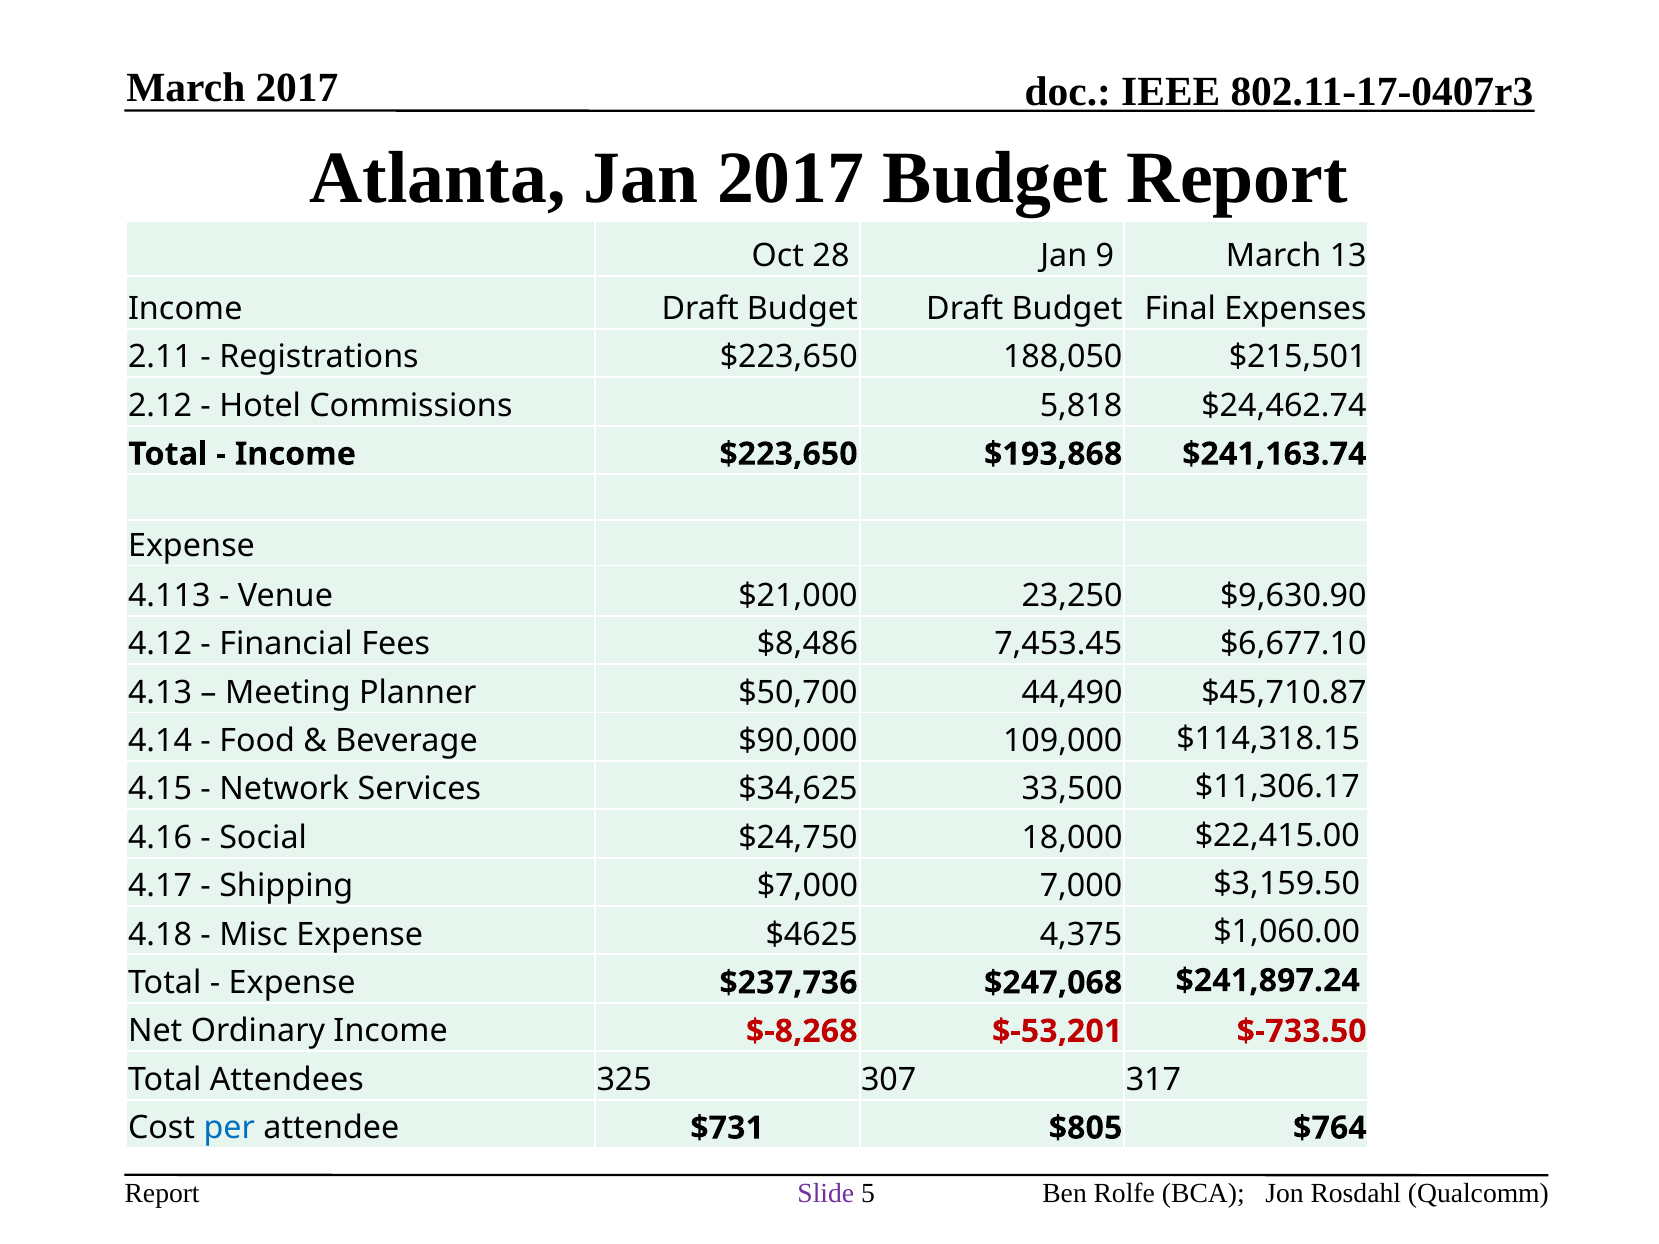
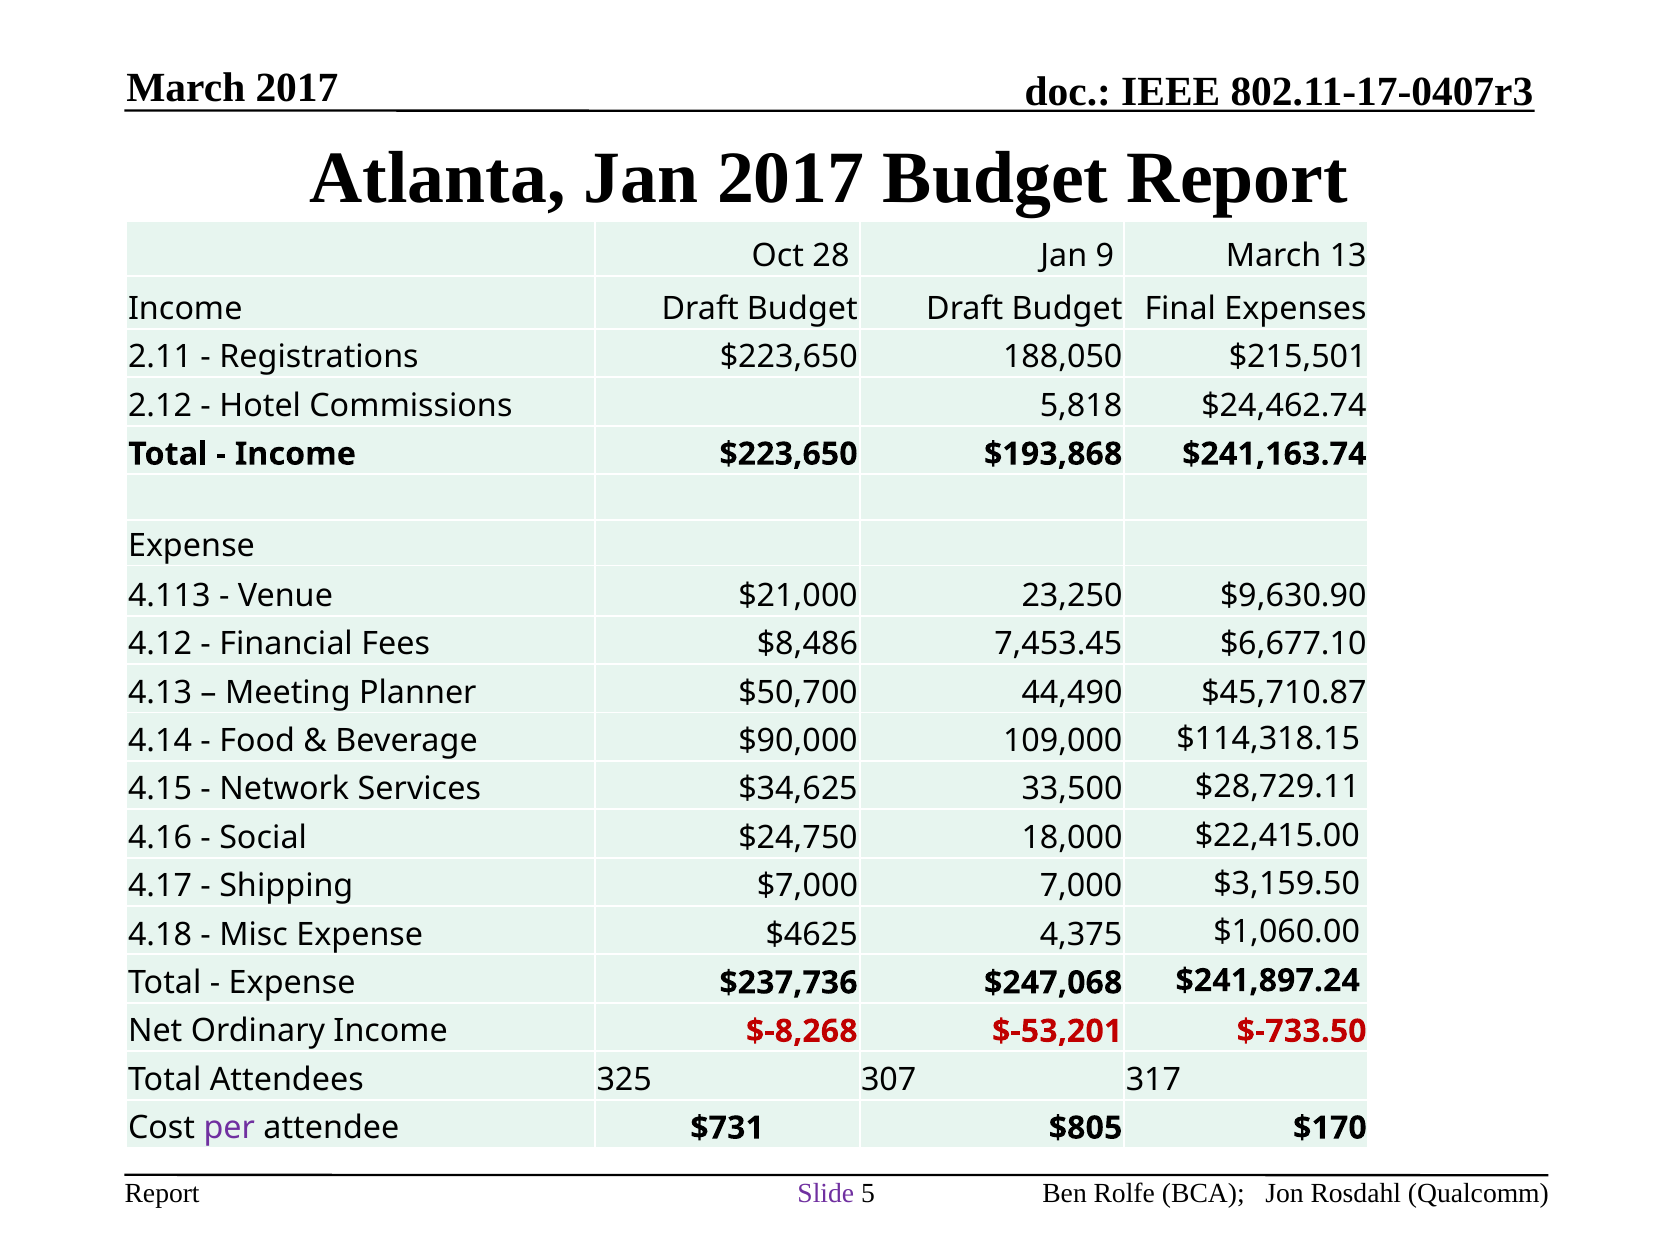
$11,306.17: $11,306.17 -> $28,729.11 (1277, 787)
per colour: blue -> purple (229, 1128)
$764: $764 -> $170 (1330, 1128)
